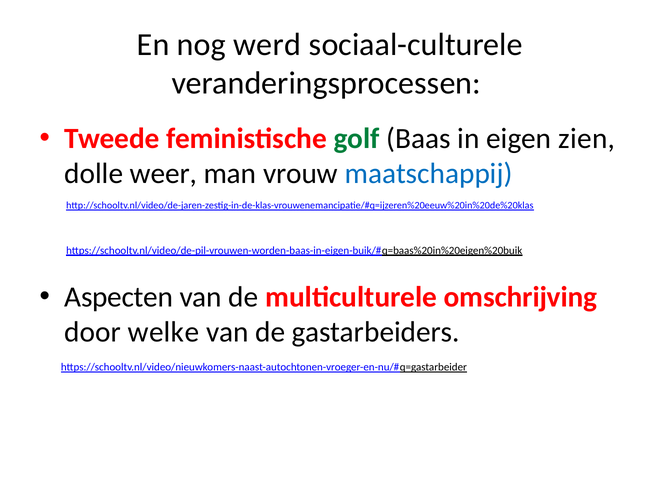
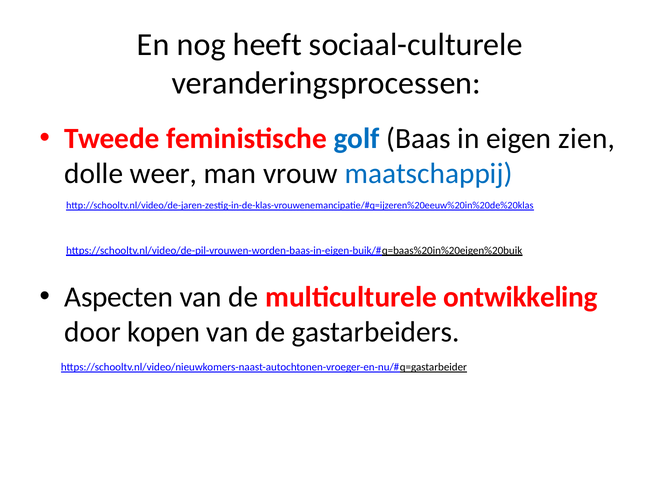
werd: werd -> heeft (267, 45)
golf colour: green -> blue (357, 138)
omschrijving: omschrijving -> ontwikkeling (521, 297)
welke: welke -> kopen (164, 332)
